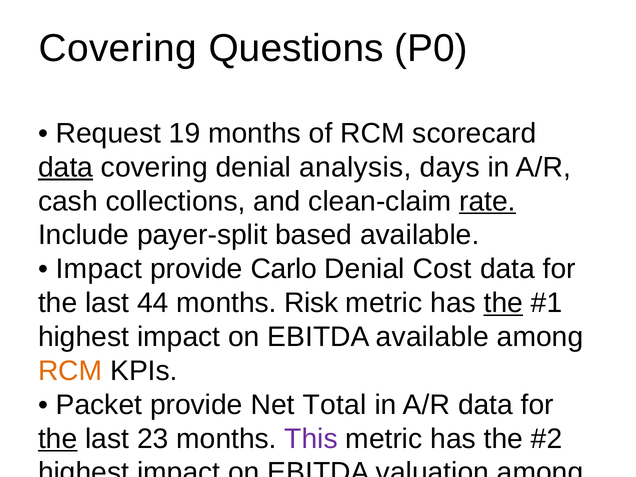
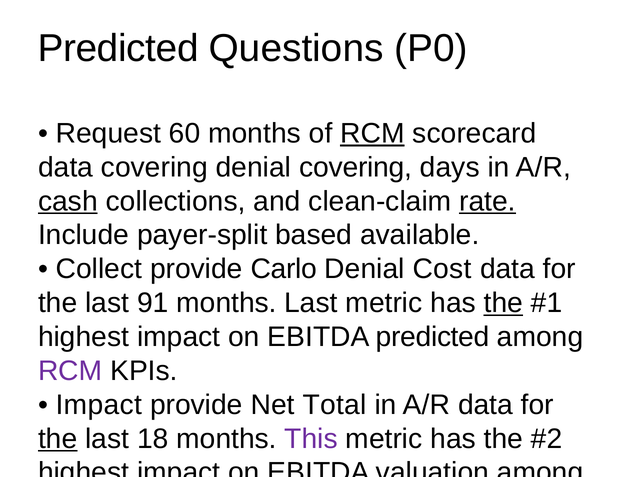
Covering: Covering -> Predicted (118, 48)
19: 19 -> 60 (185, 133)
RCM underline: none -> present (372, 133)
data underline: present -> none (66, 167)
denial analysis: analysis -> covering (356, 167)
cash underline: none -> present (68, 201)
Impact: Impact -> Collect (99, 269)
44: 44 -> 91 (153, 303)
months Risk: Risk -> Last (311, 303)
EBITDA available: available -> predicted (433, 337)
RCM colour: orange -> purple (70, 371)
Packet: Packet -> Impact (99, 405)
23: 23 -> 18 (153, 439)
